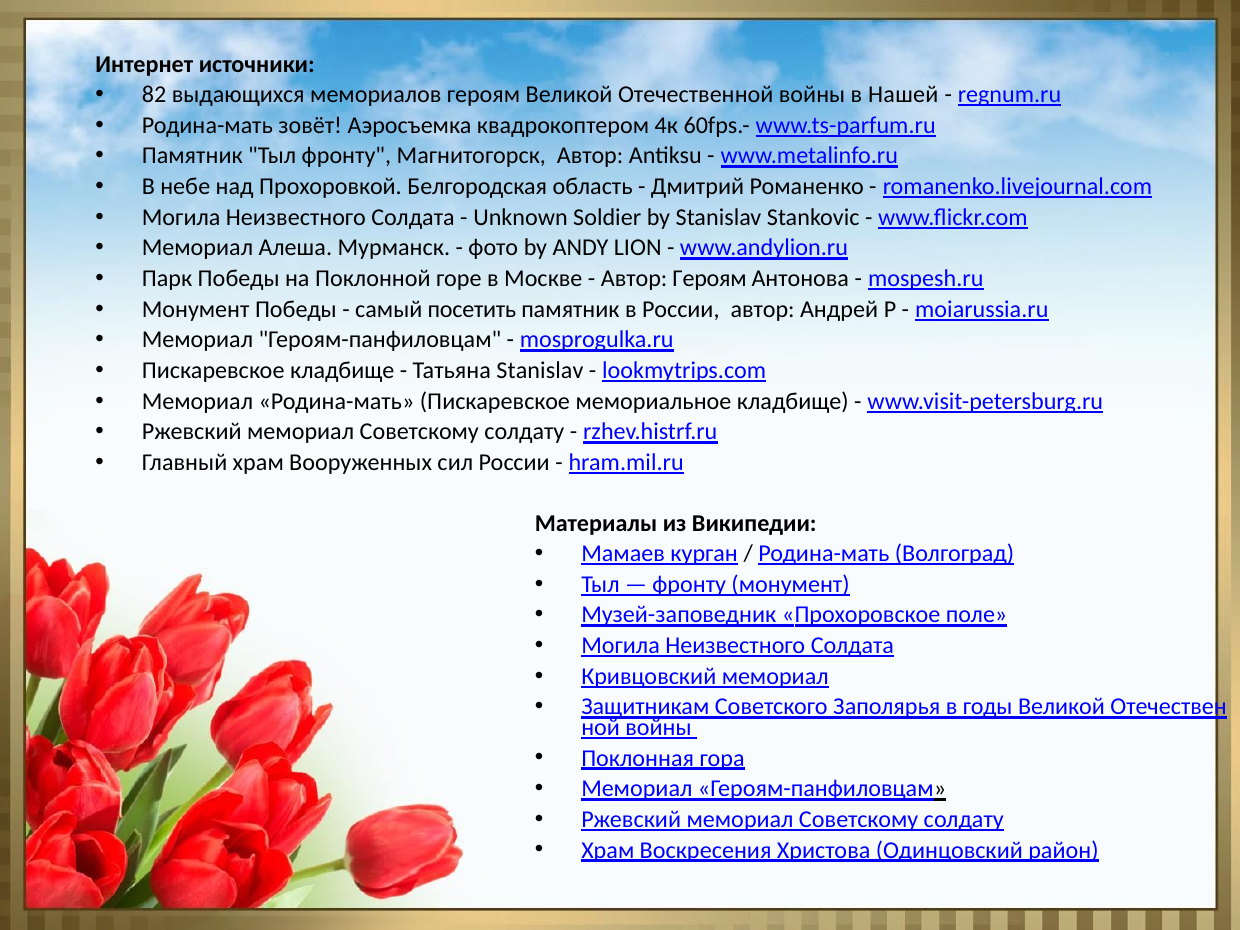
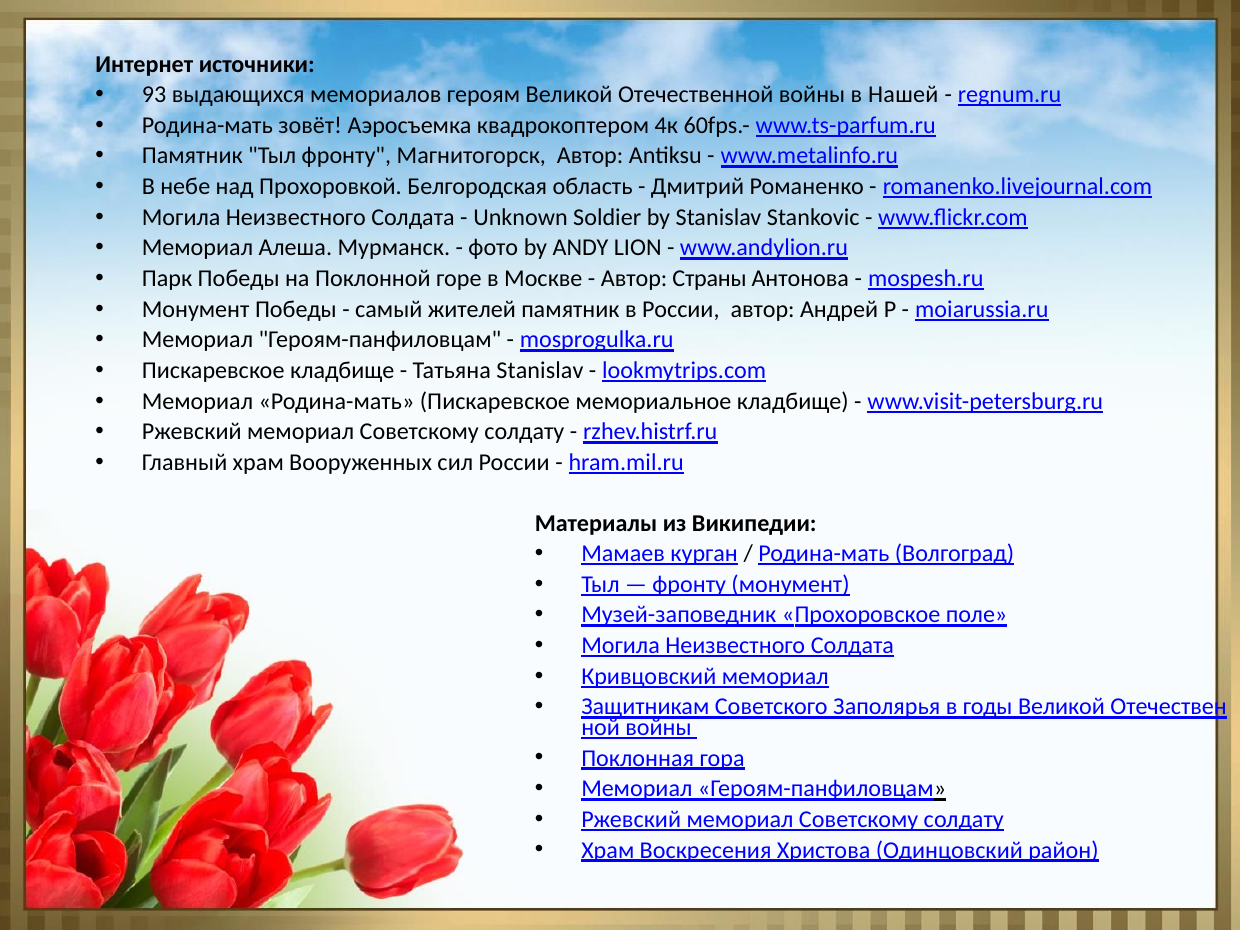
82: 82 -> 93 (154, 95)
Автор Героям: Героям -> Страны (710, 279)
посетить: посетить -> жителей (472, 309)
